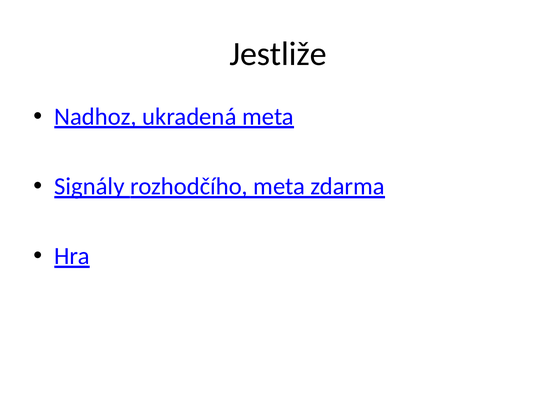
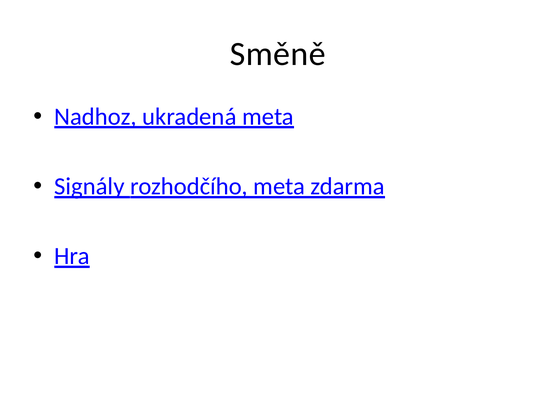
Jestliže: Jestliže -> Směně (278, 54)
